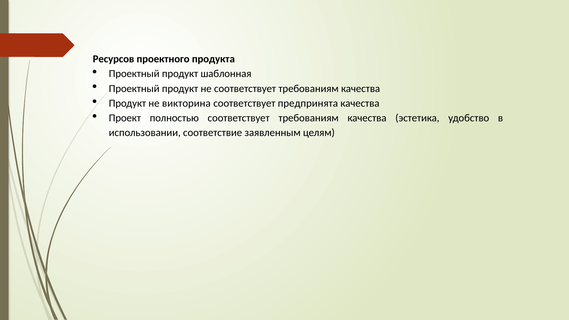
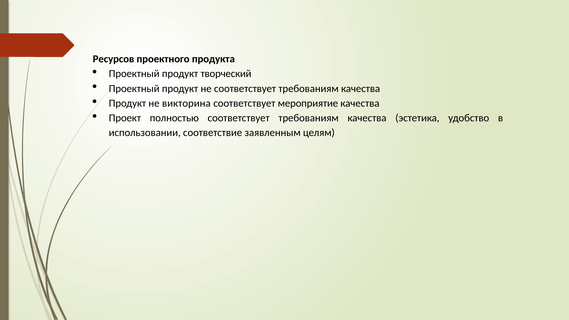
шаблонная: шаблонная -> творческий (226, 74)
предпринята: предпринята -> мероприятие (308, 103)
